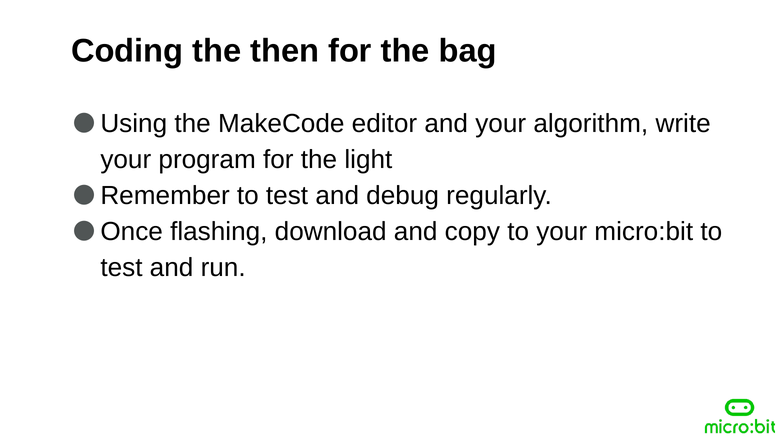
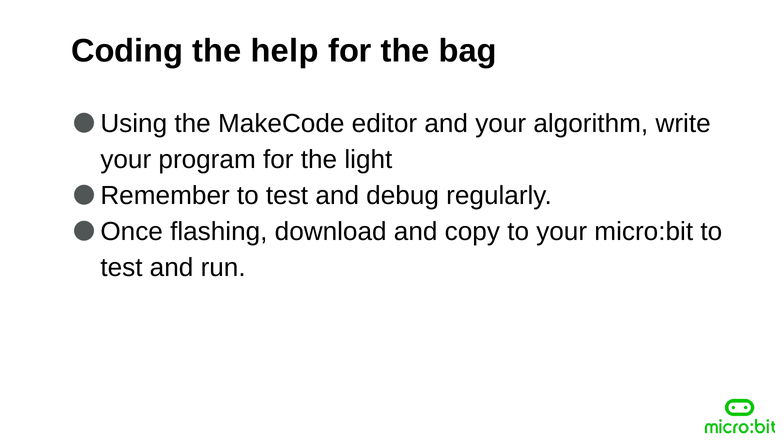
then: then -> help (285, 51)
